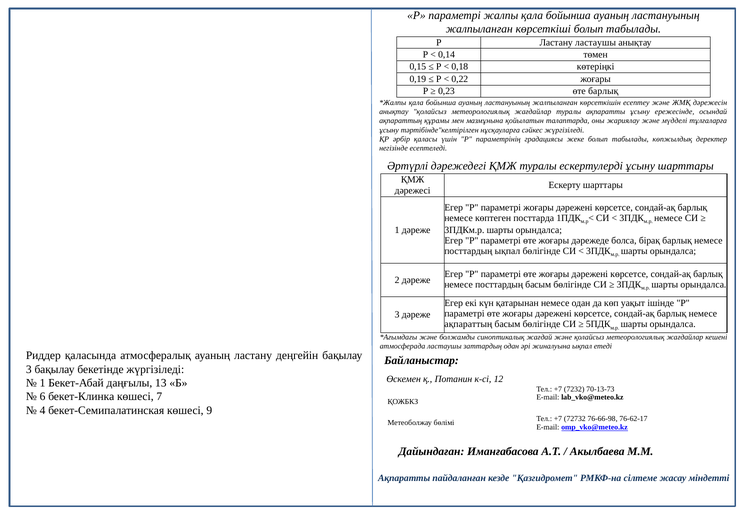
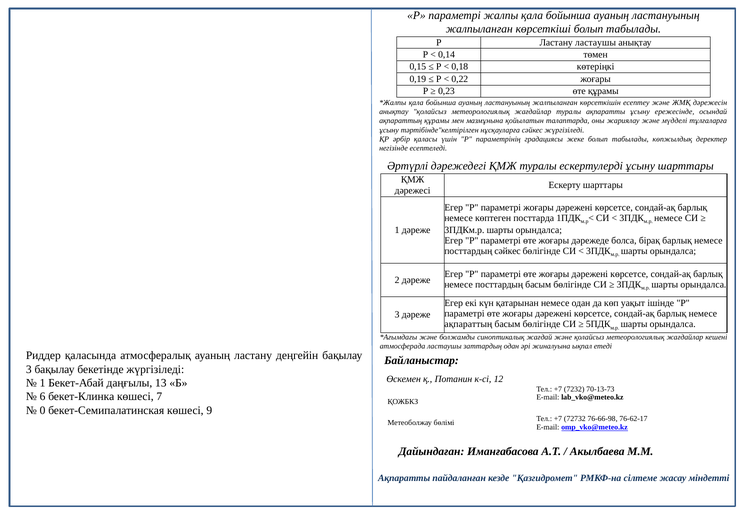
өте барлық: барлық -> құрамы (603, 91)
посттардың ықпал: ықпал -> сәйкес (508, 251)
4: 4 -> 0 (43, 411)
